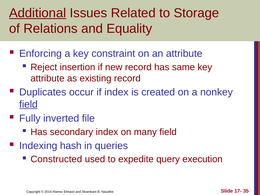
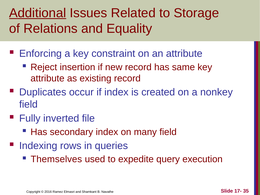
field underline: present -> none (28, 104)
hash: hash -> rows (71, 146)
Constructed: Constructed -> Themselves (56, 159)
